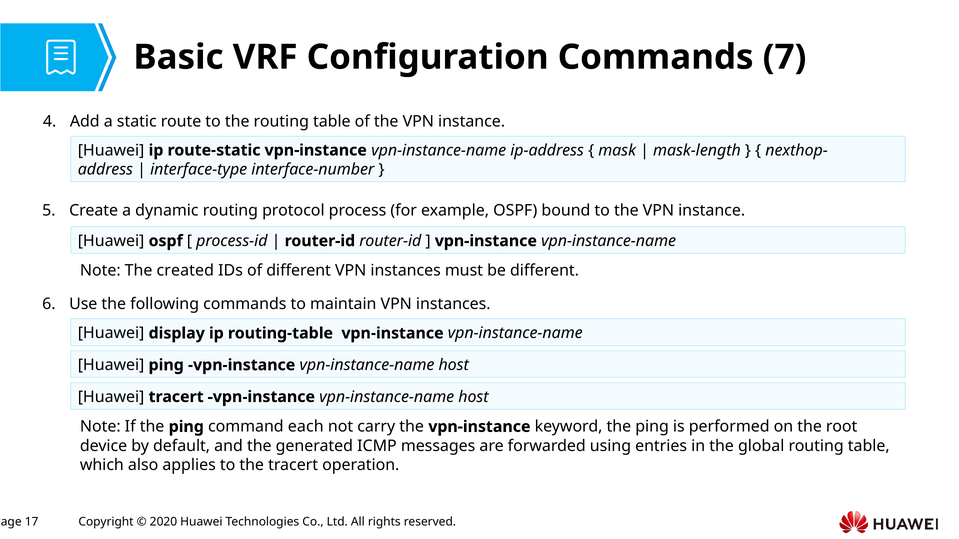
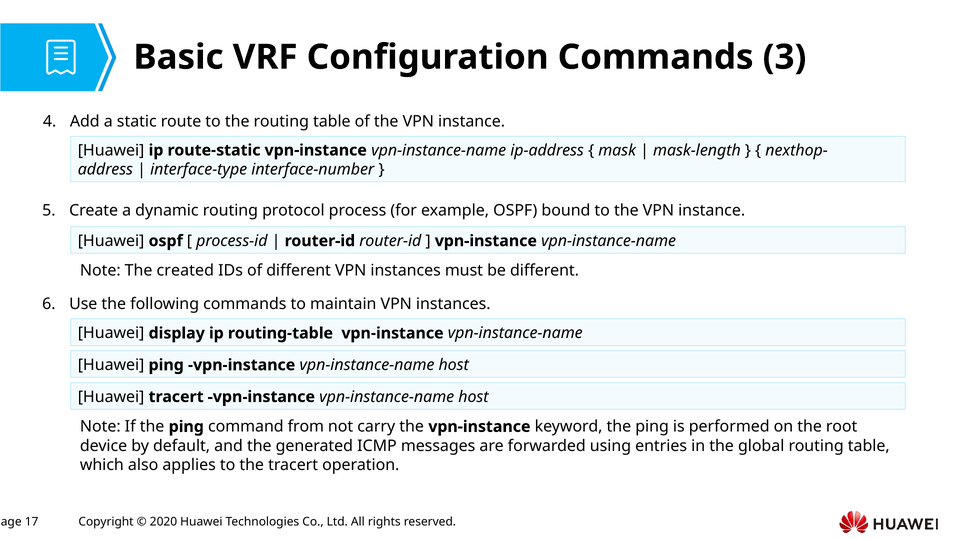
7: 7 -> 3 (785, 57)
each: each -> from (306, 427)
